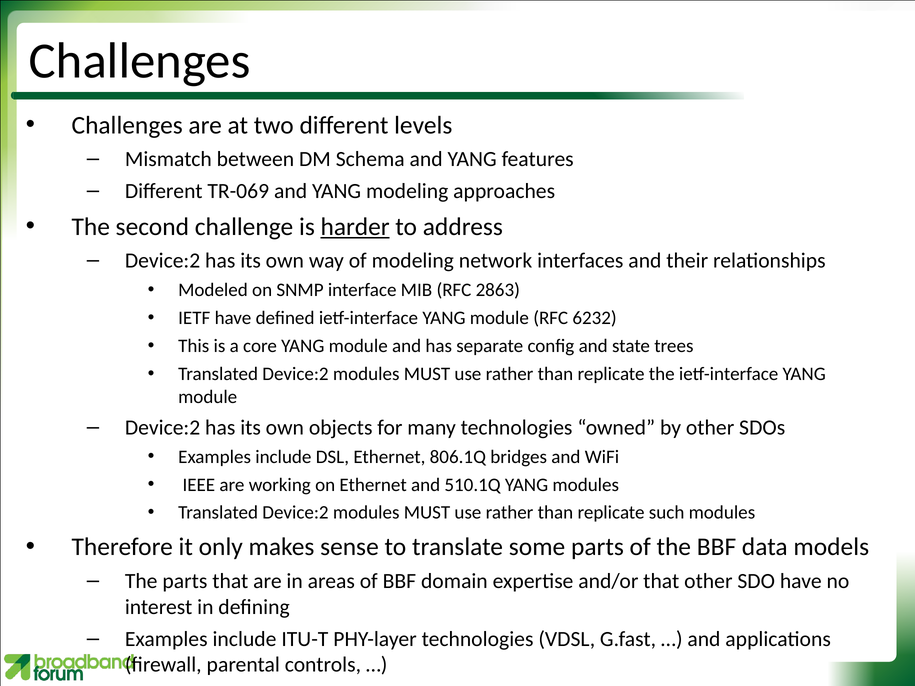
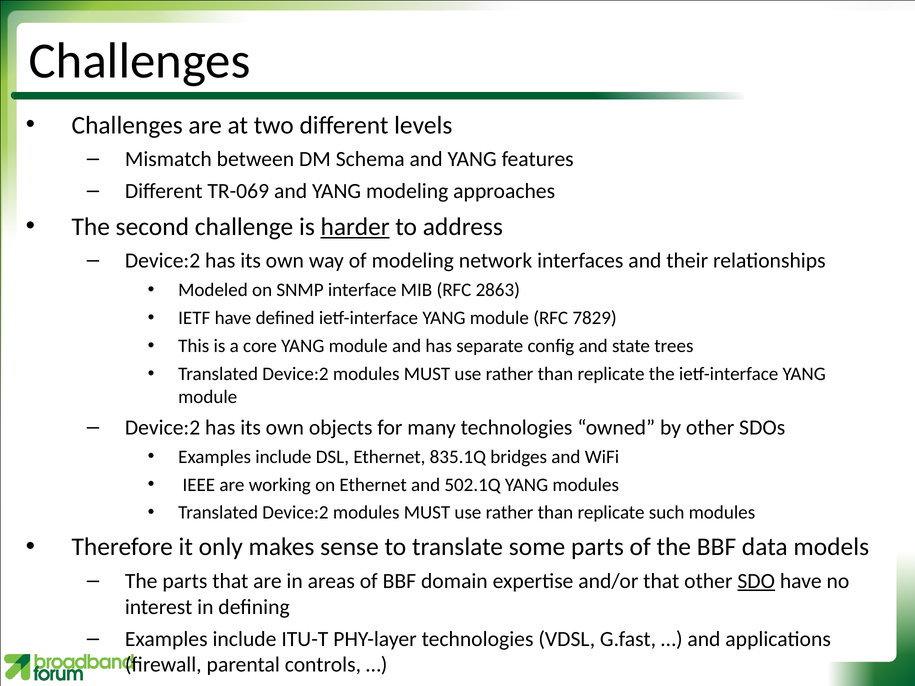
6232: 6232 -> 7829 (595, 318)
806.1Q: 806.1Q -> 835.1Q (458, 457)
510.1Q: 510.1Q -> 502.1Q (473, 485)
SDO underline: none -> present (756, 581)
